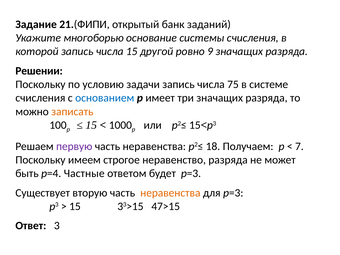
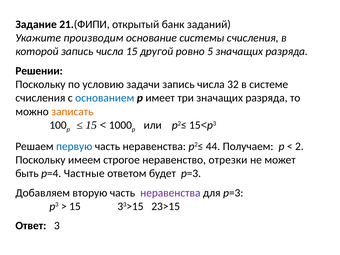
многоборью: многоборью -> производим (93, 38)
9: 9 -> 5 (210, 52)
75: 75 -> 32 (233, 84)
первую colour: purple -> blue (74, 146)
18: 18 -> 44 (213, 146)
7: 7 -> 2 (299, 146)
неравенство разряда: разряда -> отрезки (228, 160)
Существует: Существует -> Добавляем (43, 193)
неравенства colour: orange -> purple (170, 193)
47>15: 47>15 -> 23>15 (166, 206)
